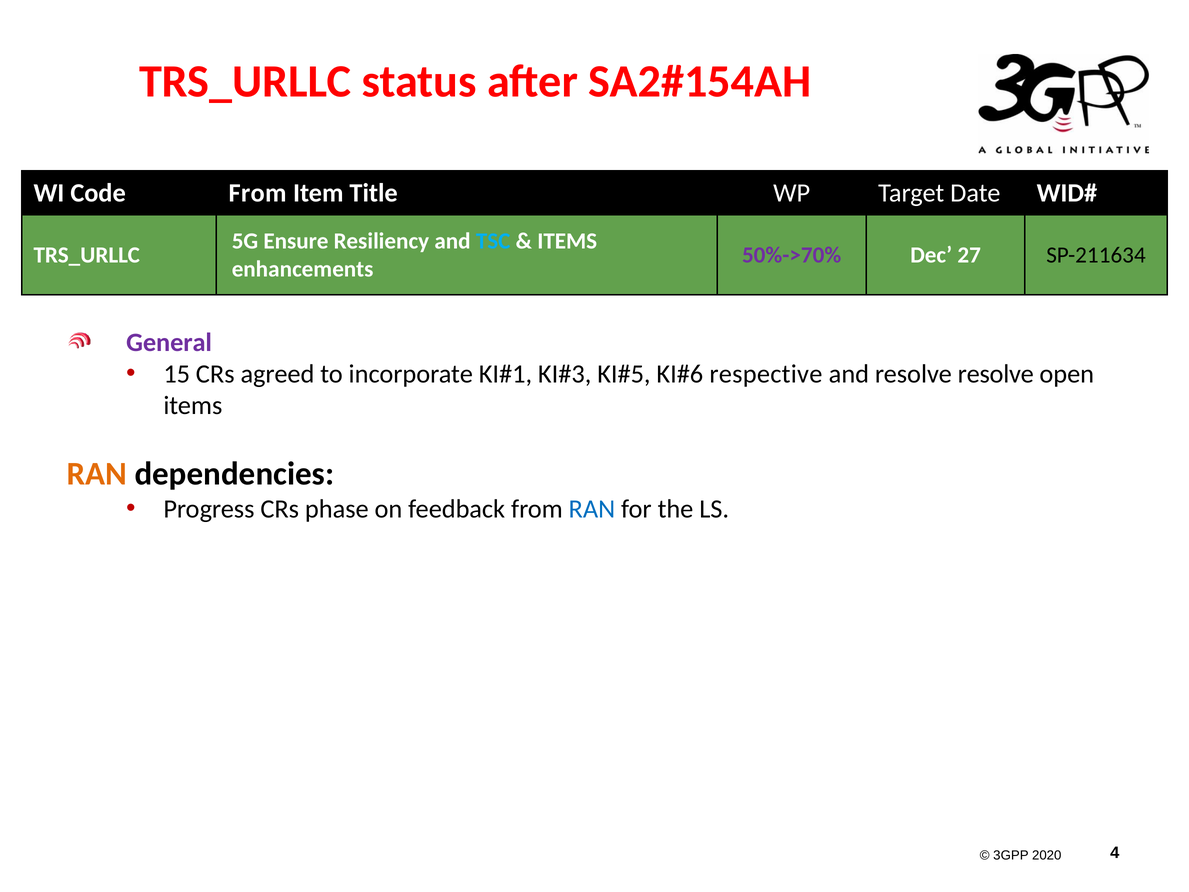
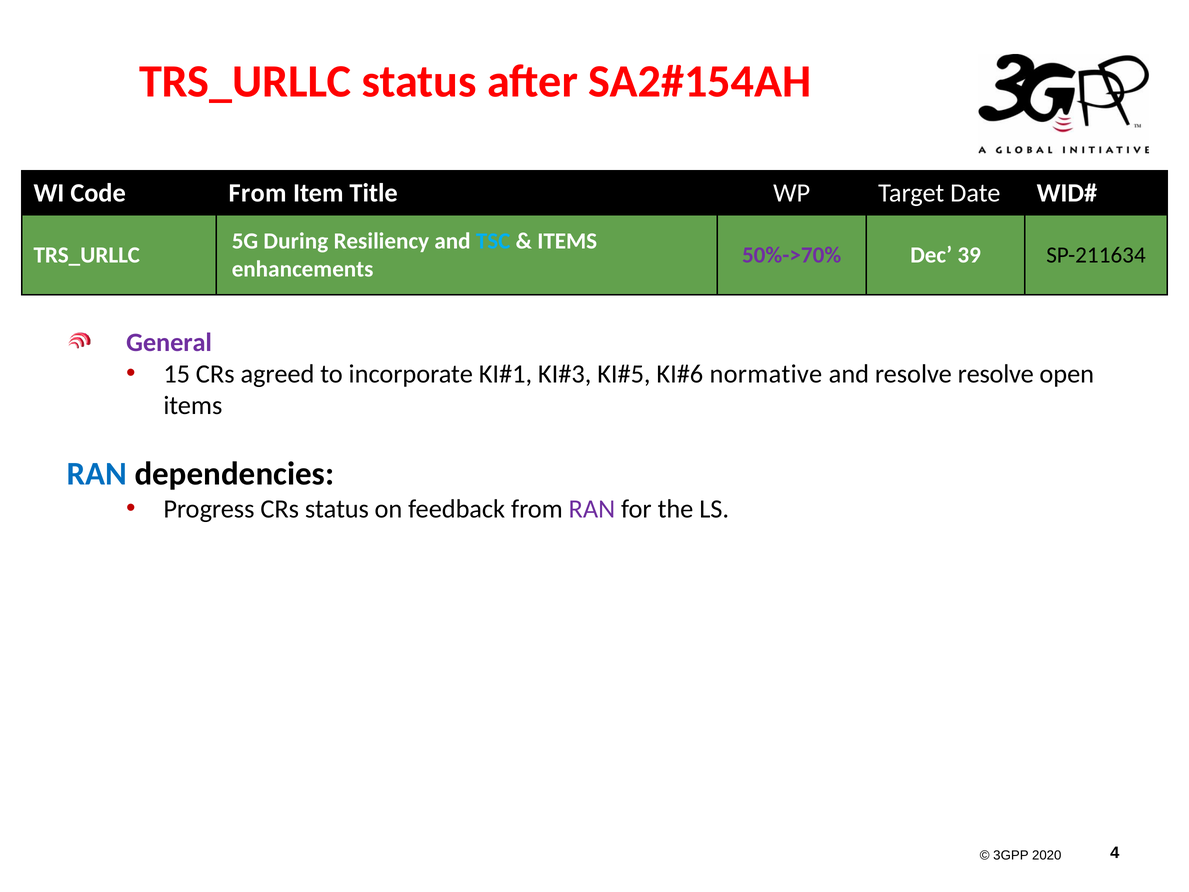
Ensure: Ensure -> During (296, 241)
27: 27 -> 39 (969, 255)
respective: respective -> normative (766, 374)
RAN colour: orange -> blue (97, 473)
CRs phase: phase -> status (337, 509)
RAN colour: blue -> purple (592, 509)
